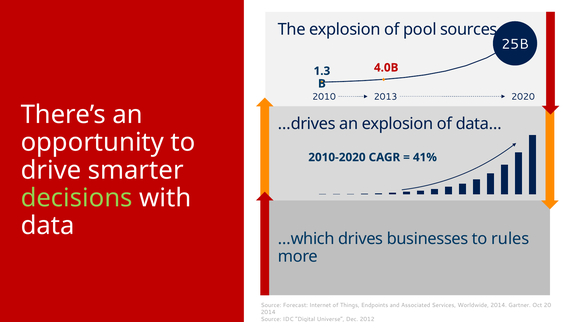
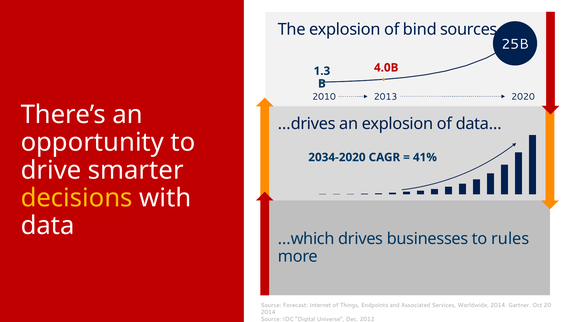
pool: pool -> bind (420, 29)
2010-2020: 2010-2020 -> 2034-2020 (337, 157)
decisions colour: light green -> yellow (77, 198)
